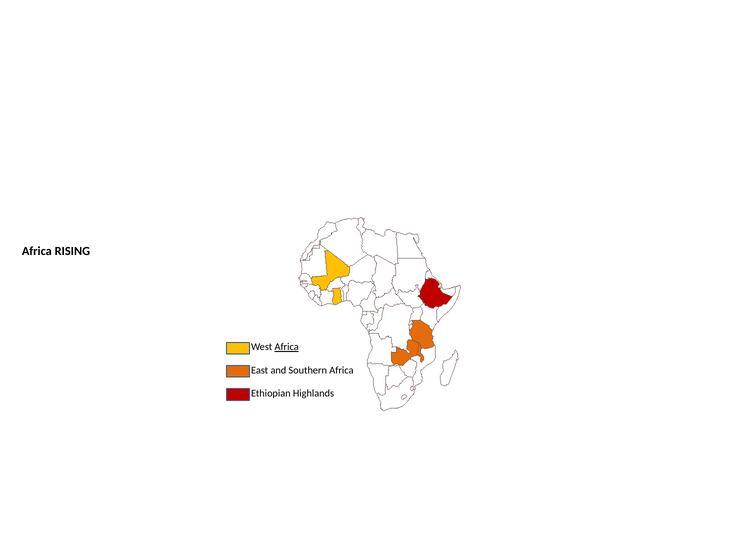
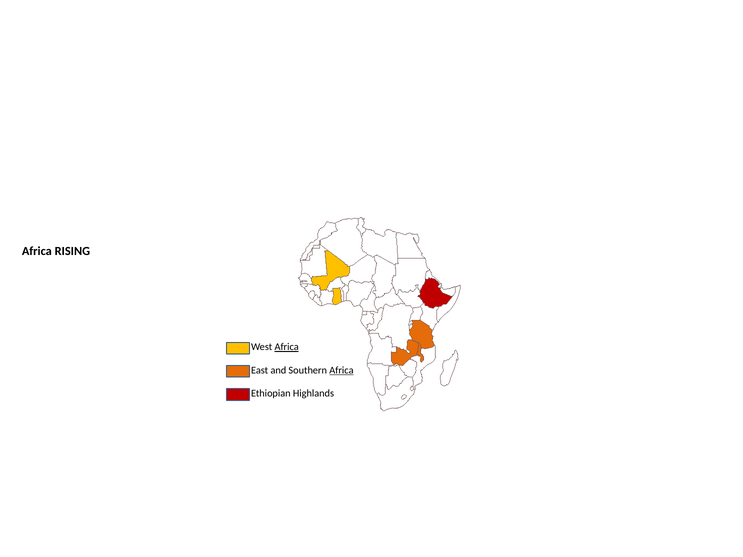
Africa underline: none -> present (341, 370)
